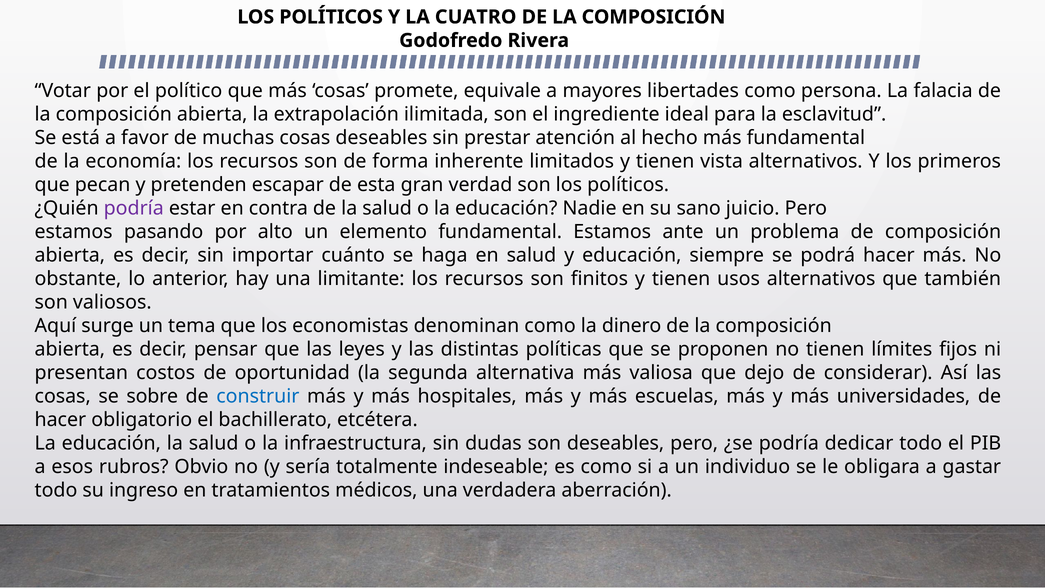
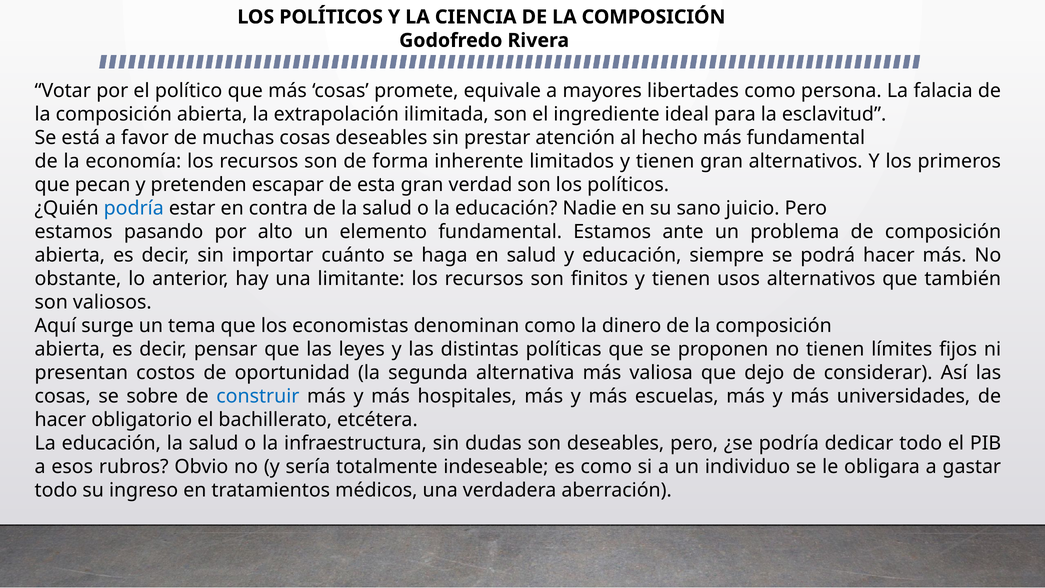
CUATRO: CUATRO -> CIENCIA (476, 17)
tienen vista: vista -> gran (722, 161)
podría colour: purple -> blue (134, 208)
